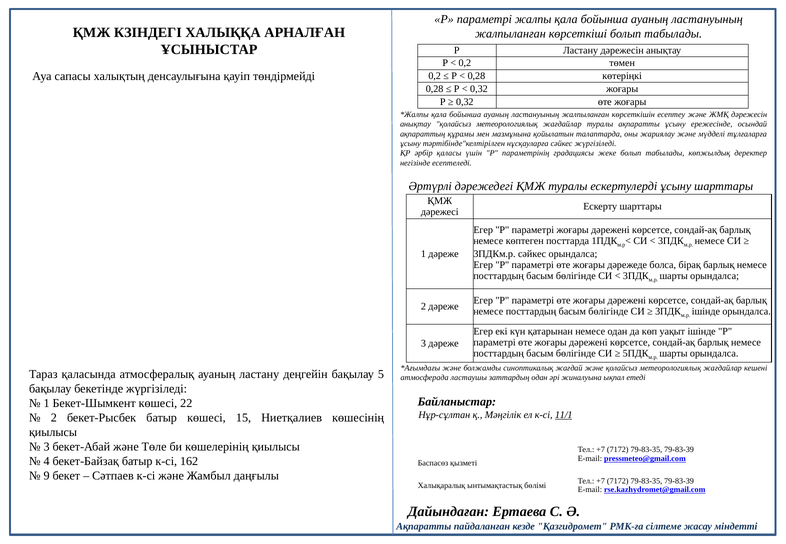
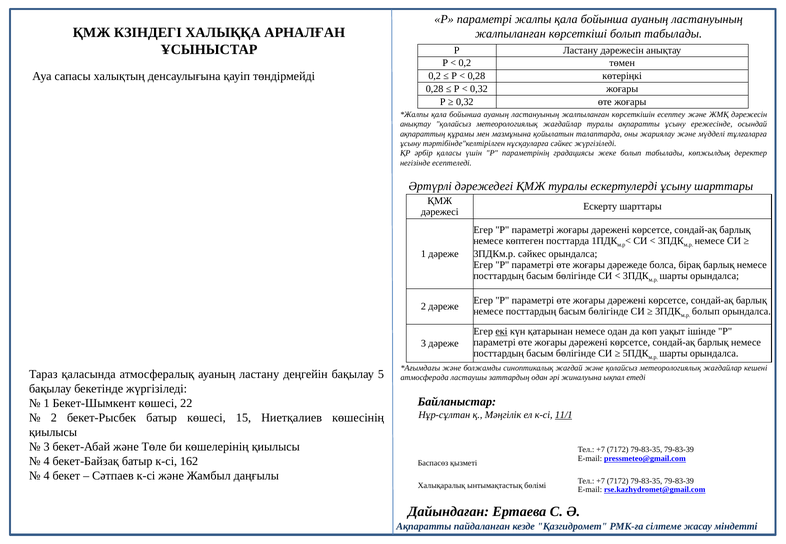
ішінде: ішінде -> болып (706, 311)
екі underline: none -> present (501, 331)
9: 9 -> 4 (47, 476)
